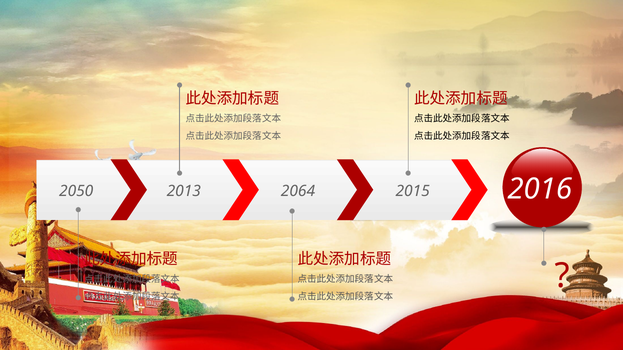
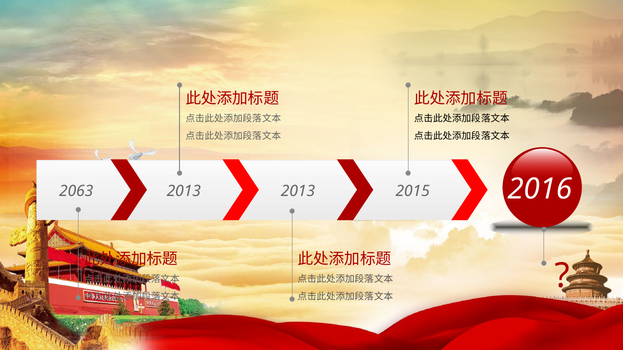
2050: 2050 -> 2063 (76, 192)
2013 2064: 2064 -> 2013 (298, 192)
